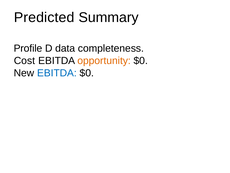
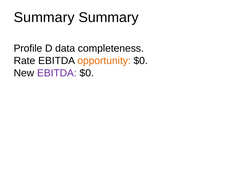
Predicted: Predicted -> Summary (44, 17)
Cost: Cost -> Rate (25, 61)
EBITDA colour: blue -> purple (57, 73)
